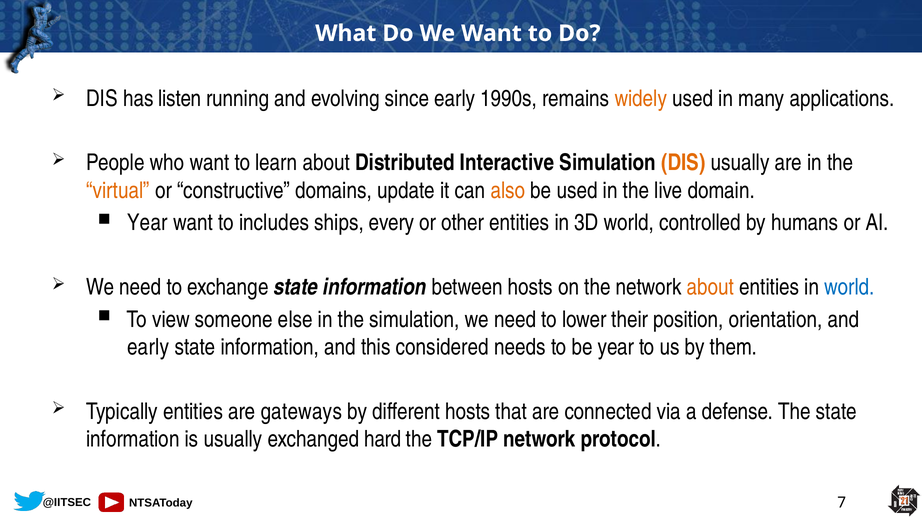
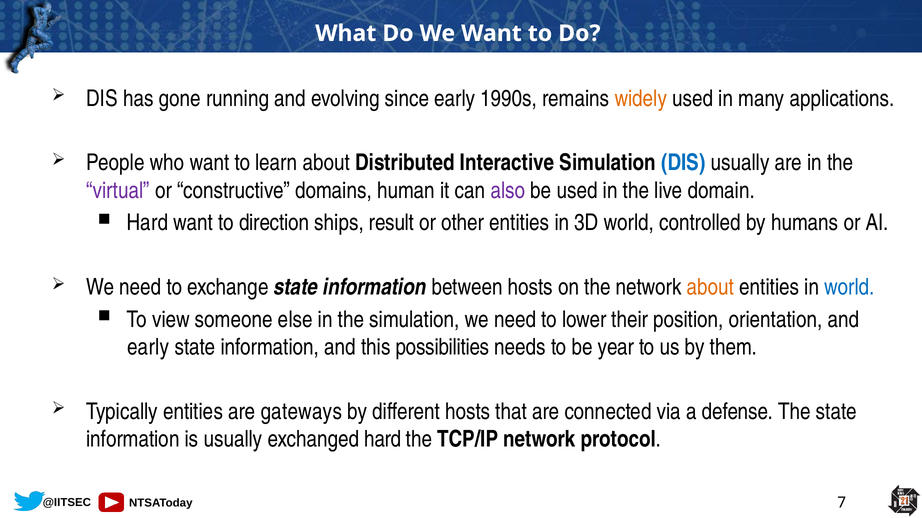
listen: listen -> gone (180, 99)
DIS colour: orange -> blue (683, 163)
virtual colour: orange -> purple (118, 191)
update: update -> human (406, 191)
also colour: orange -> purple (508, 191)
Year: Year -> Hard (147, 223)
includes: includes -> direction (274, 223)
every: every -> result (392, 223)
considered: considered -> possibilities (442, 347)
